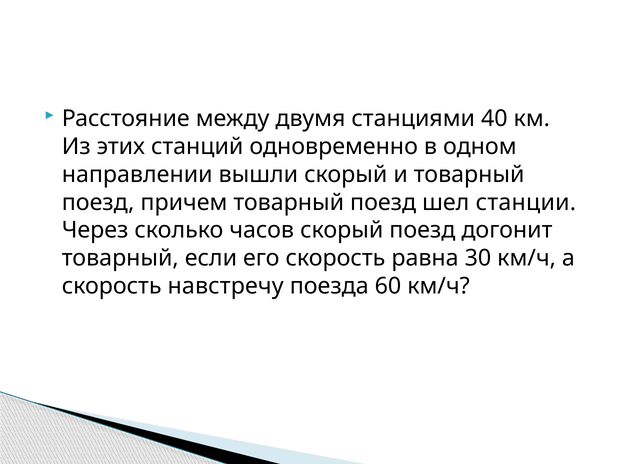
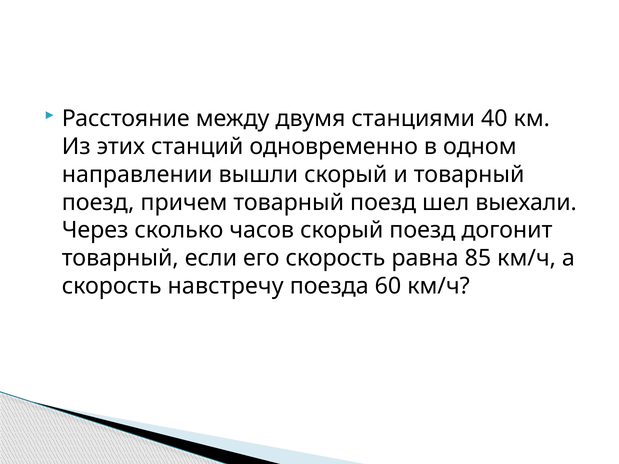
станции: станции -> выехали (526, 203)
30: 30 -> 85 (478, 258)
